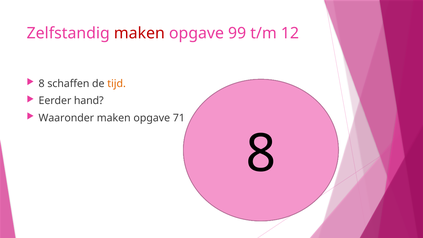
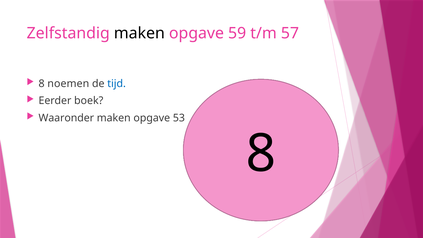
maken colour: red -> black (139, 33)
99: 99 -> 59 (237, 33)
12: 12 -> 57 (290, 33)
schaffen: schaffen -> noemen (68, 84)
tijd colour: orange -> blue (117, 84)
hand: hand -> boek (89, 101)
71: 71 -> 53 (179, 118)
